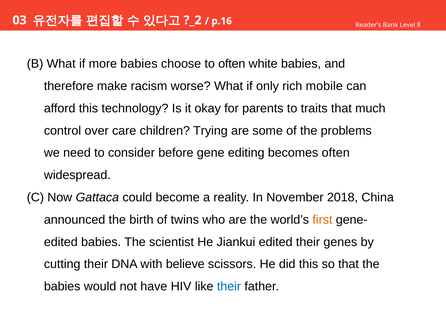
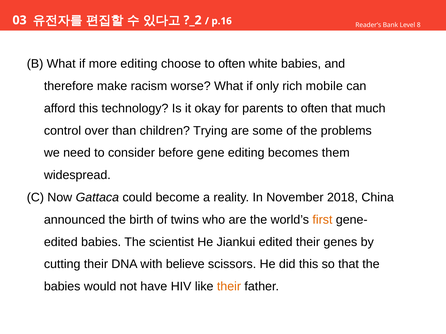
more babies: babies -> editing (139, 64)
parents to traits: traits -> often (314, 109)
care: care -> than (124, 131)
becomes often: often -> them (336, 153)
their colour: blue -> orange (229, 287)
